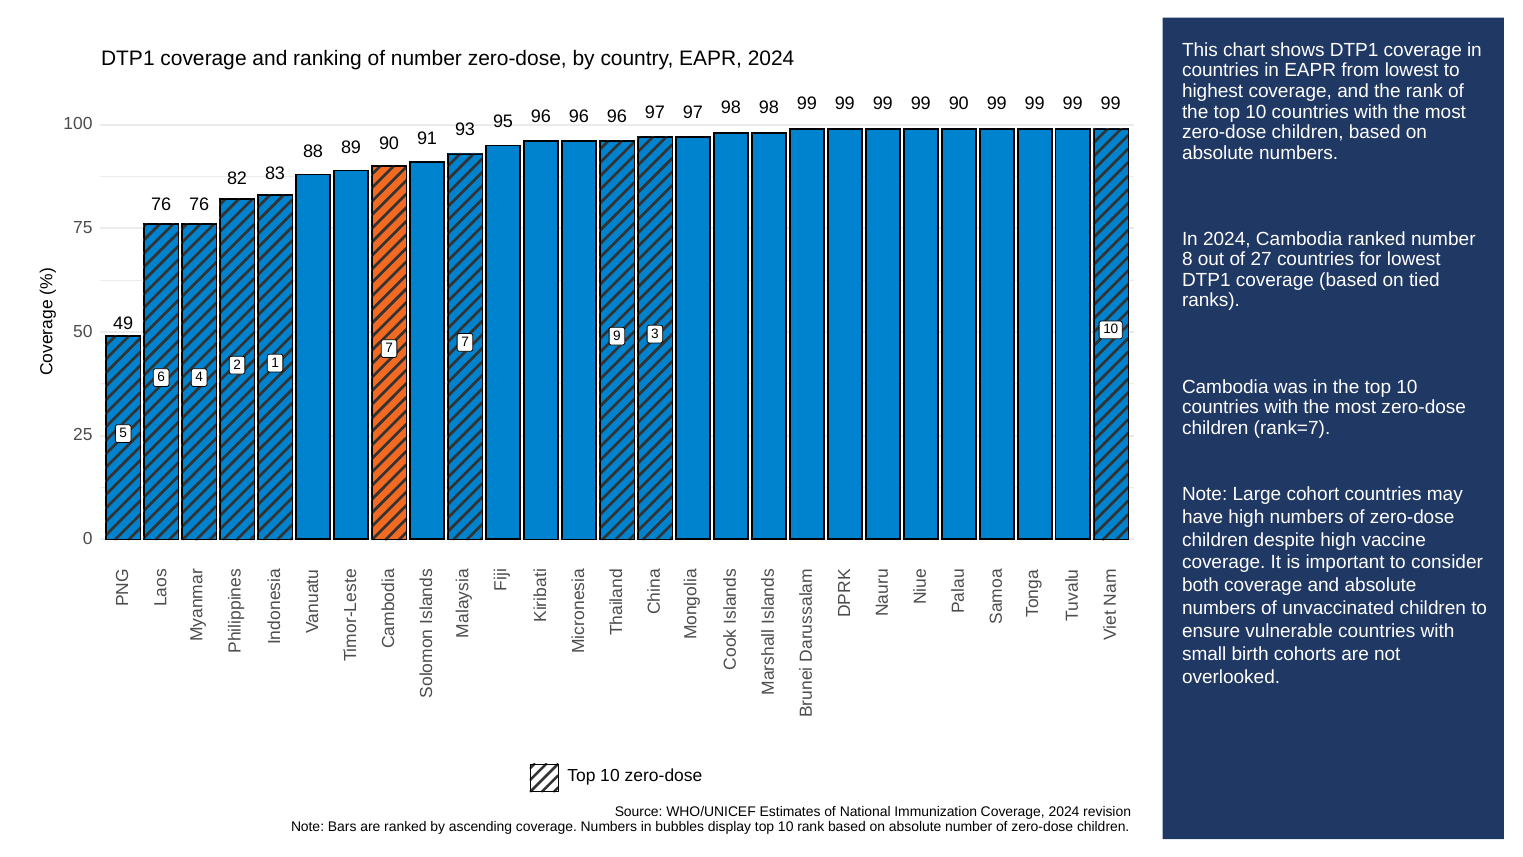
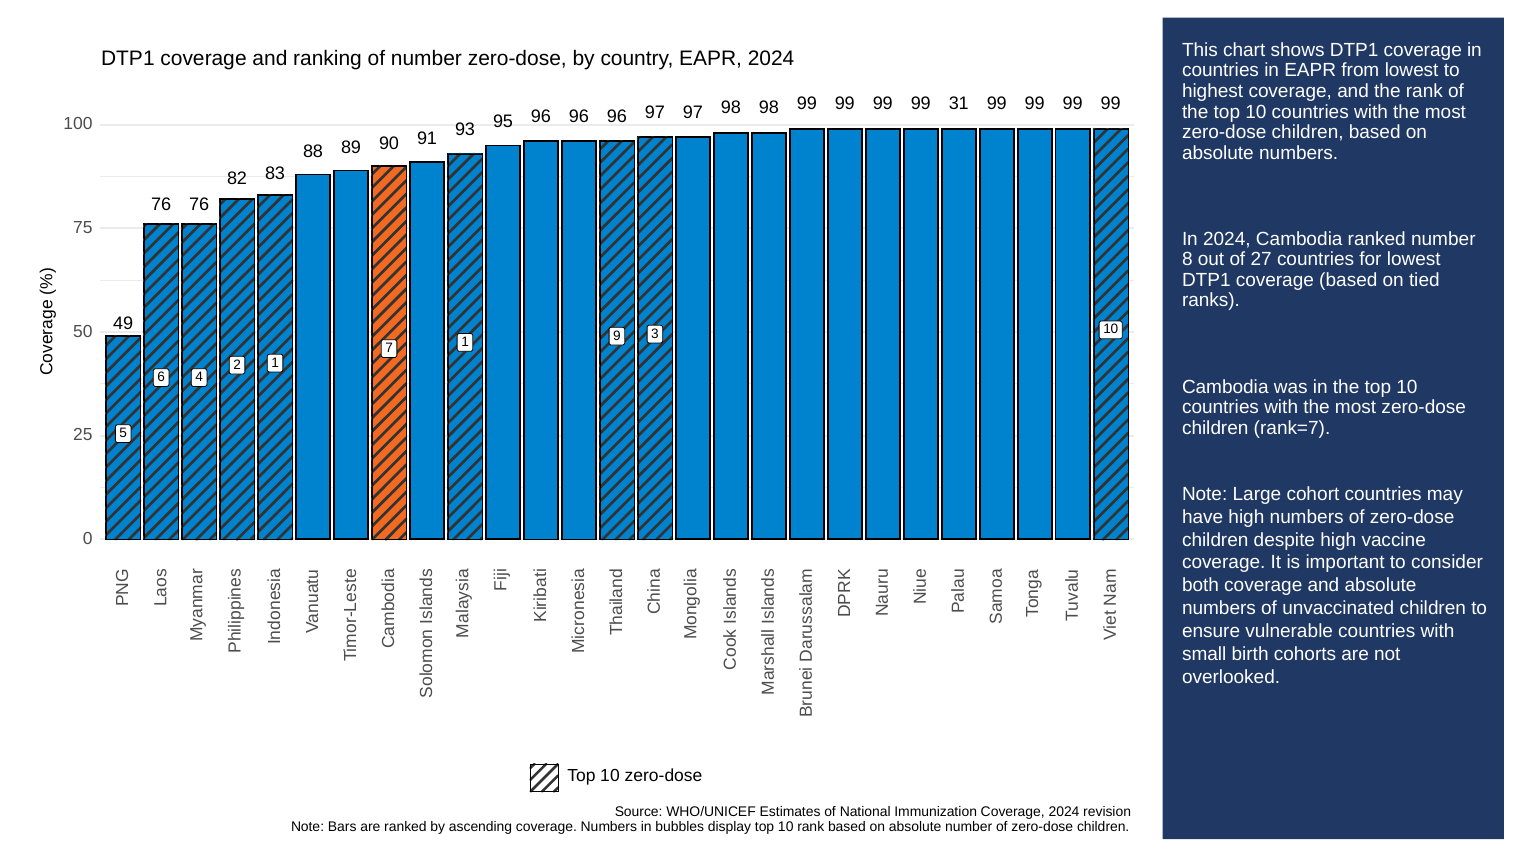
99 90: 90 -> 31 (959, 104)
7 7: 7 -> 1 (465, 342)
